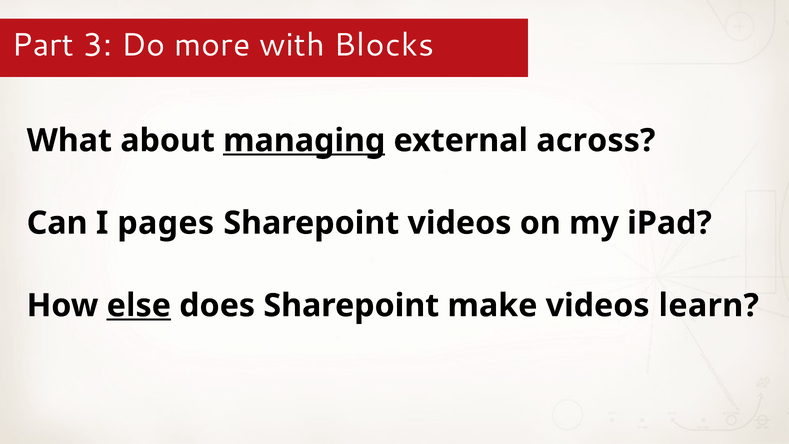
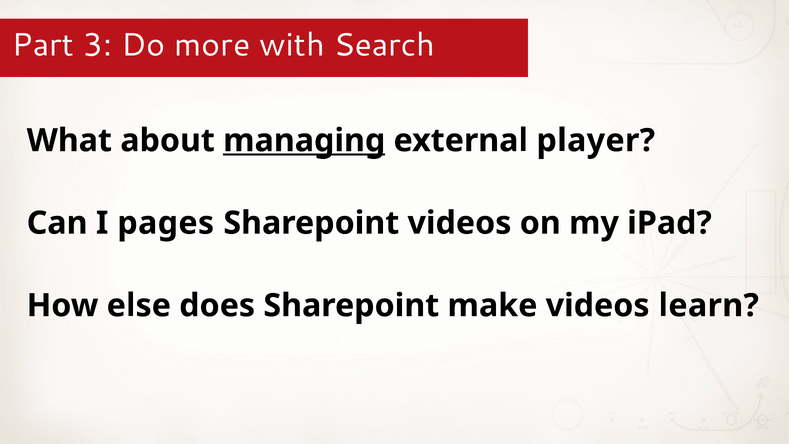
Blocks: Blocks -> Search (384, 45)
across: across -> player (596, 140)
else underline: present -> none (139, 305)
